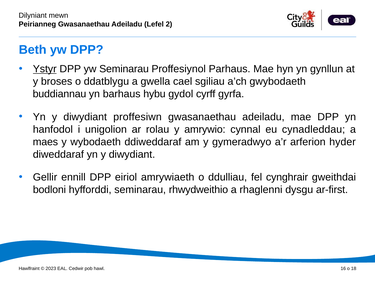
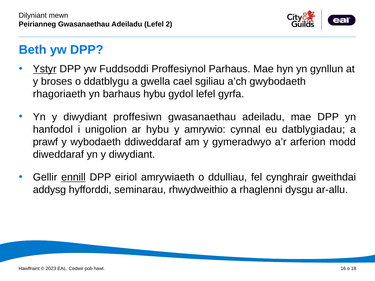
yw Seminarau: Seminarau -> Fuddsoddi (124, 69)
buddiannau: buddiannau -> rhagoriaeth (59, 94)
gydol cyrff: cyrff -> lefel (206, 94)
ar rolau: rolau -> hybu (158, 129)
cynadleddau: cynadleddau -> datblygiadau (314, 129)
maes: maes -> prawf (45, 142)
hyder: hyder -> modd (343, 142)
ennill underline: none -> present (73, 177)
bodloni: bodloni -> addysg (49, 190)
ar-first: ar-first -> ar-allu (332, 190)
